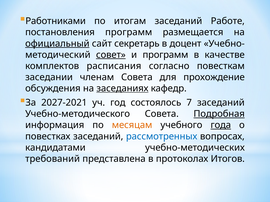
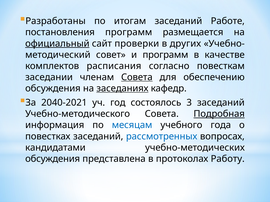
Работниками: Работниками -> Разработаны (56, 21)
секретарь: секретарь -> проверки (137, 44)
доцент: доцент -> других (185, 44)
совет underline: present -> none (111, 55)
Совета underline: none -> present (137, 77)
прохождение: прохождение -> обеспечению (214, 77)
2027-2021: 2027-2021 -> 2040-2021 (64, 103)
7: 7 -> 3 (189, 103)
месяцам colour: orange -> blue (132, 125)
года underline: present -> none (221, 125)
требований: требований -> обсуждения (53, 159)
Итогов: Итогов -> Работу (228, 159)
